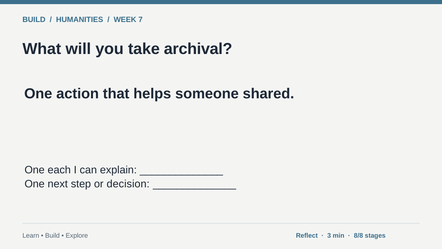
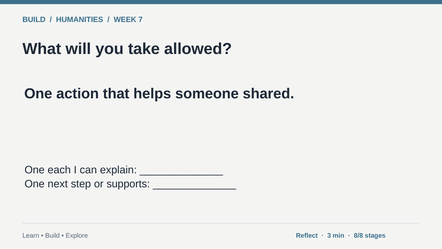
archival: archival -> allowed (198, 49)
decision: decision -> supports (128, 184)
